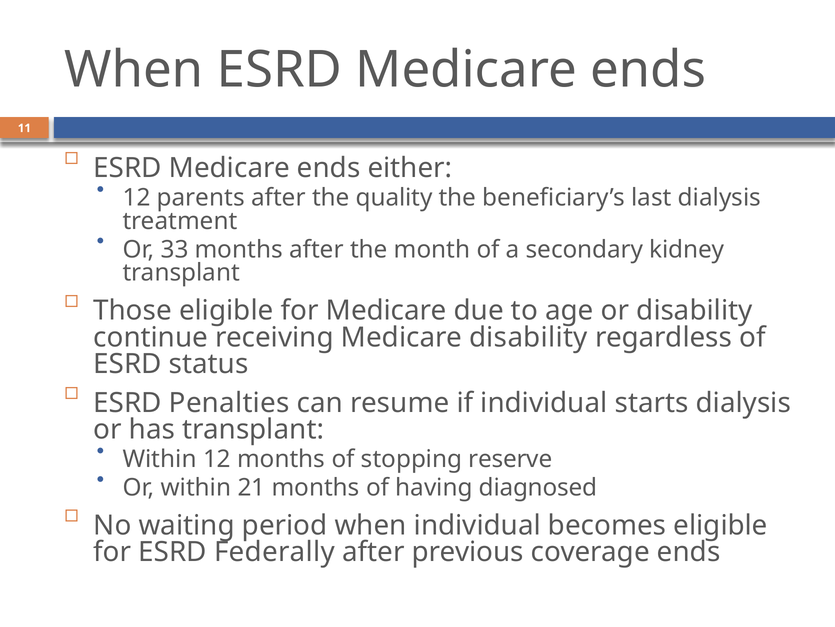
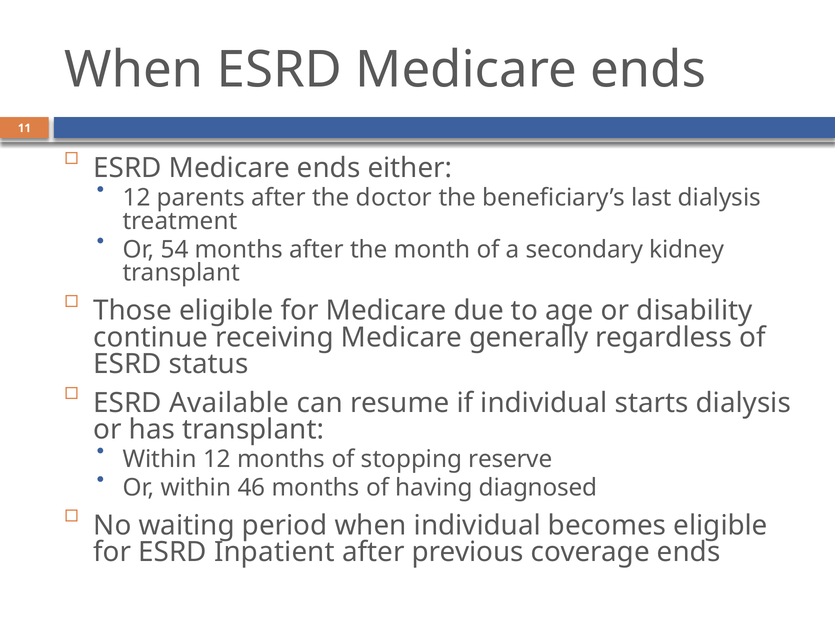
quality: quality -> doctor (394, 197)
33: 33 -> 54 (175, 249)
Medicare disability: disability -> generally (529, 337)
Penalties: Penalties -> Available (229, 402)
21: 21 -> 46 (251, 487)
Federally: Federally -> Inpatient (274, 552)
